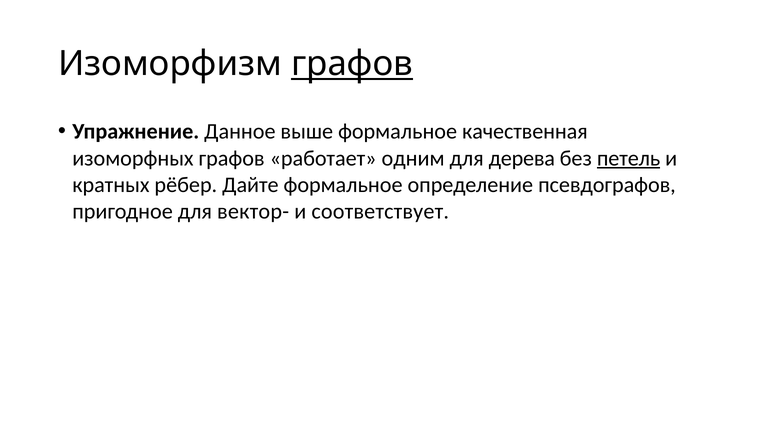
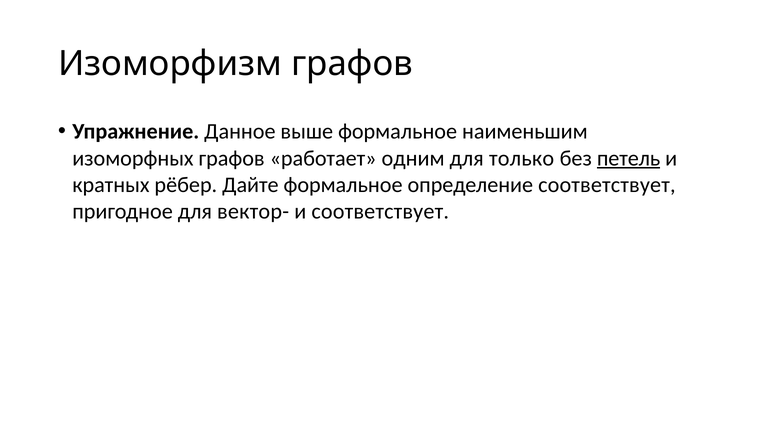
графов underline: present -> none (352, 64)
качественная: качественная -> наименьшим (525, 132)
дерева: дерева -> только (522, 158)
определение псевдографов: псевдографов -> соответствует (607, 185)
